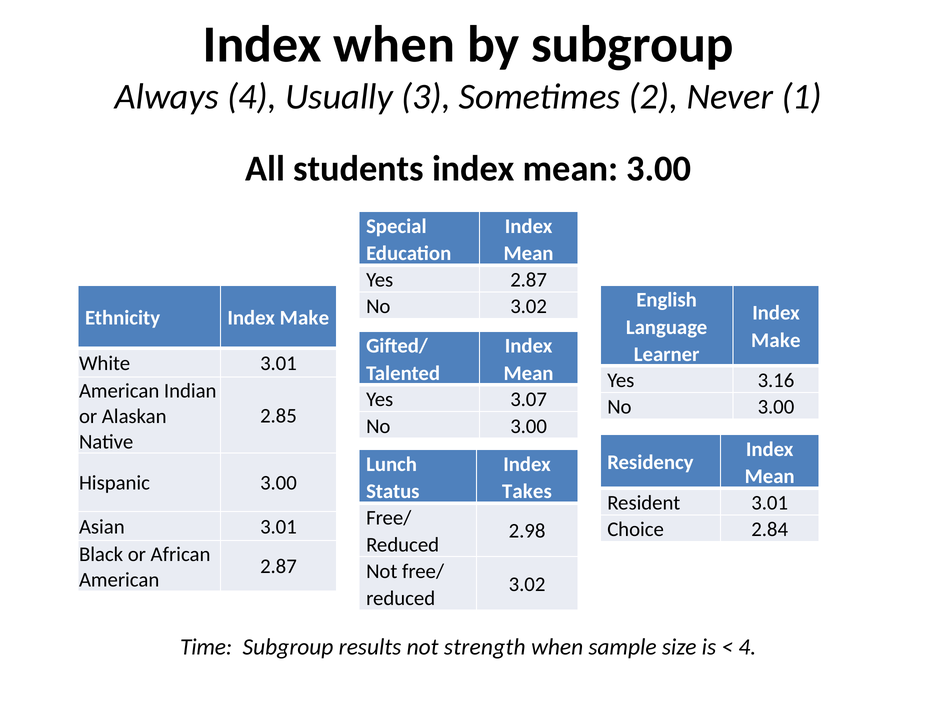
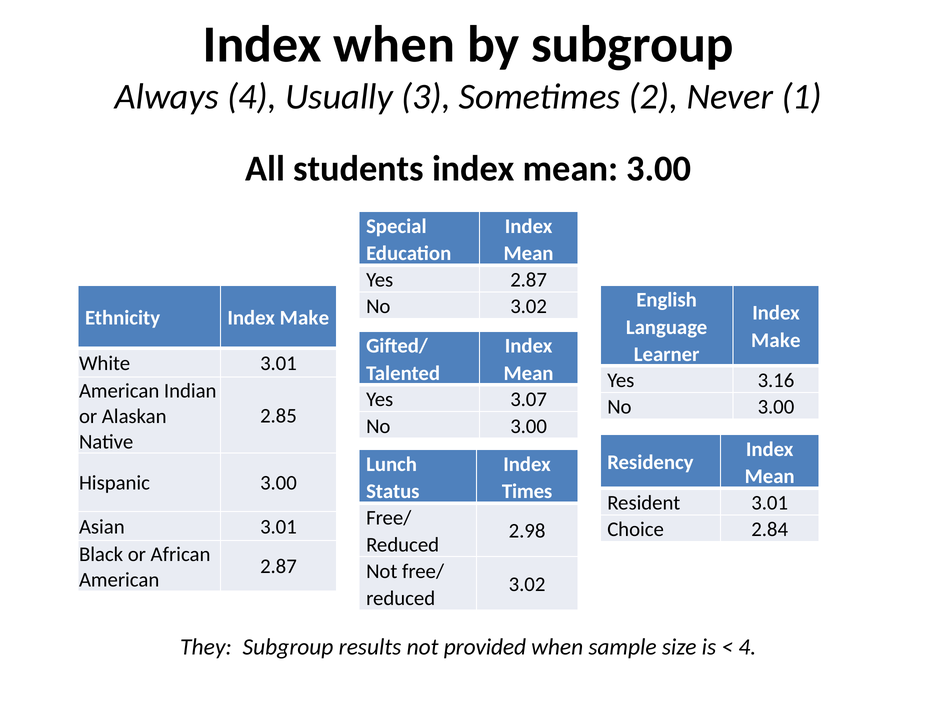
Takes: Takes -> Times (527, 491)
Time: Time -> They (206, 647)
strength: strength -> provided (485, 647)
